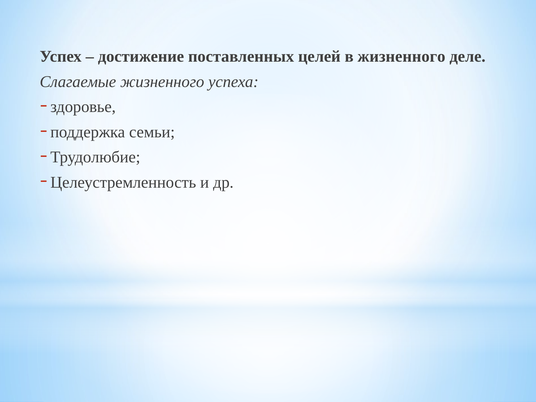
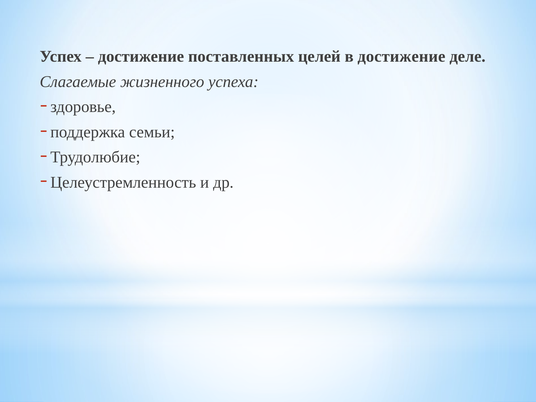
в жизненного: жизненного -> достижение (401, 57)
